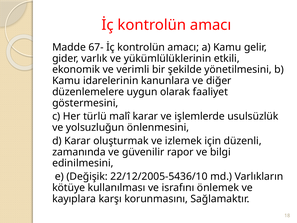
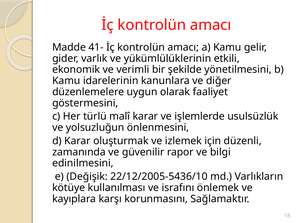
67-: 67- -> 41- (96, 47)
